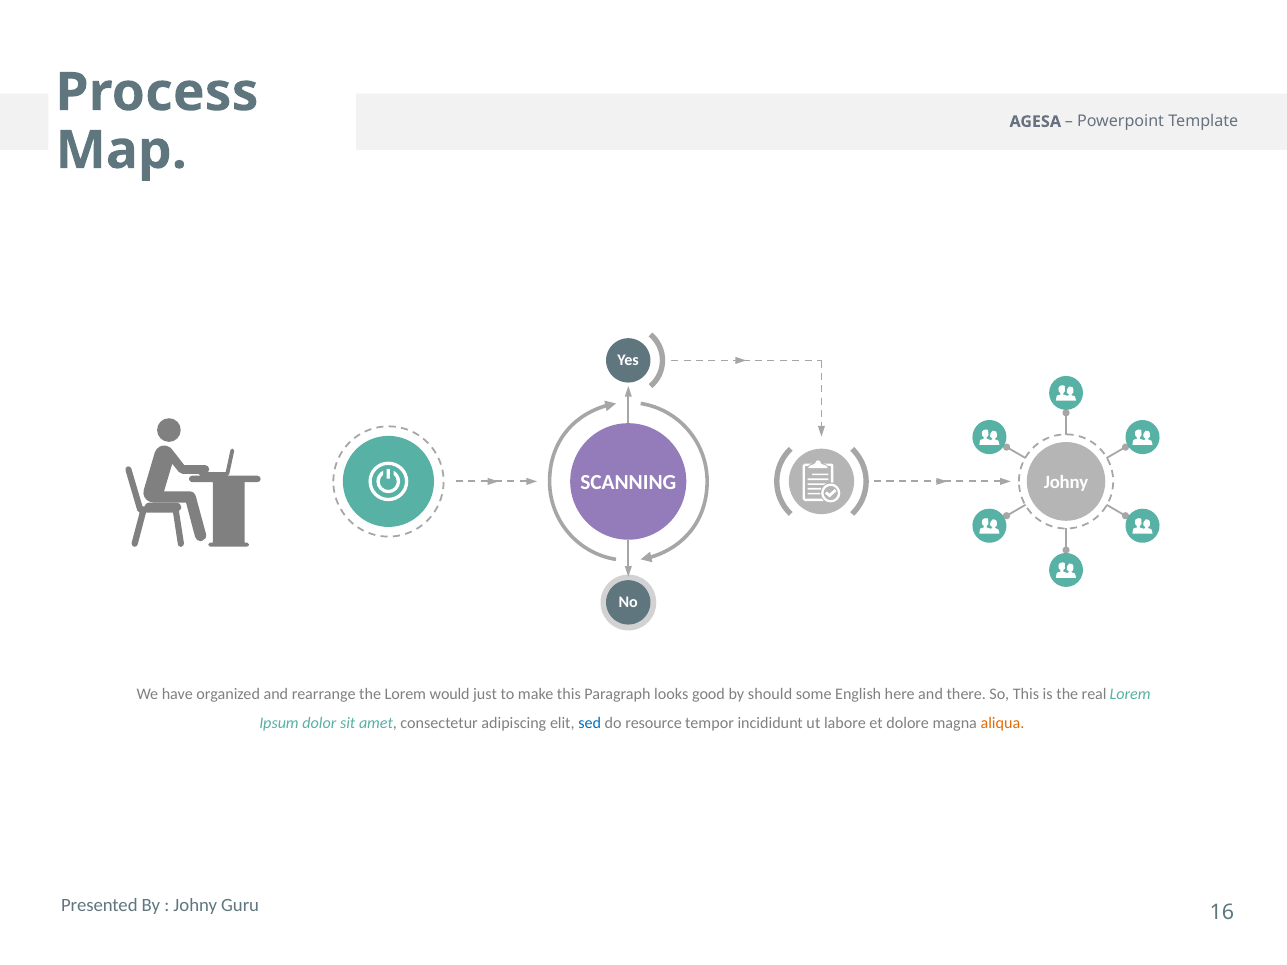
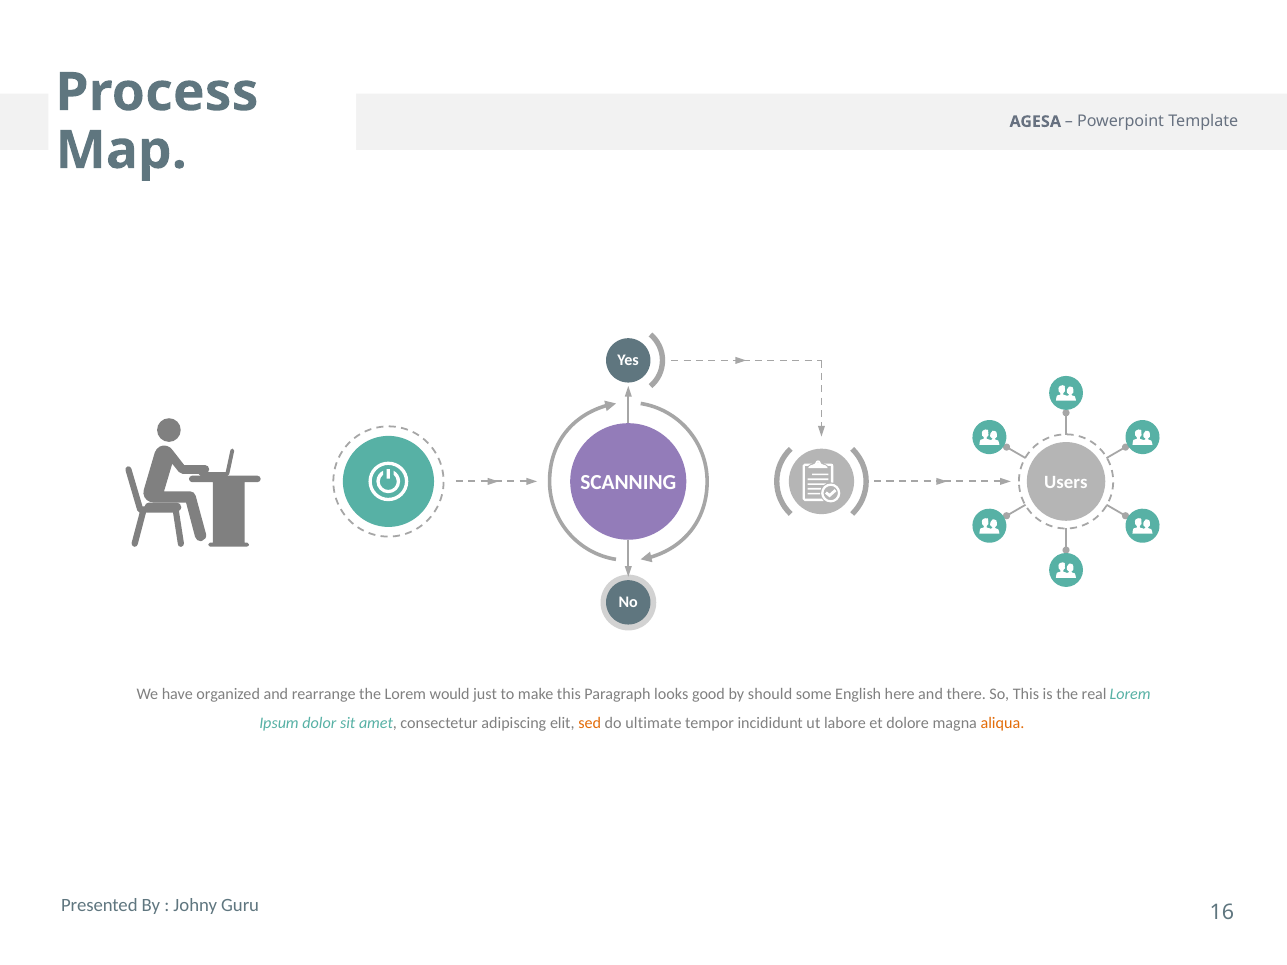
Johny: Johny -> Users (1066, 483)
sed colour: blue -> orange (590, 724)
resource: resource -> ultimate (653, 724)
